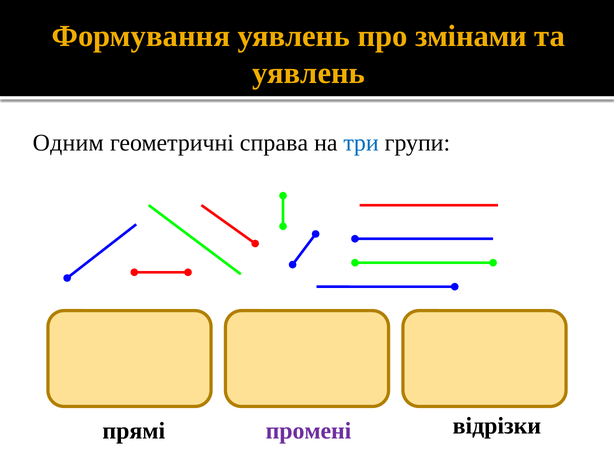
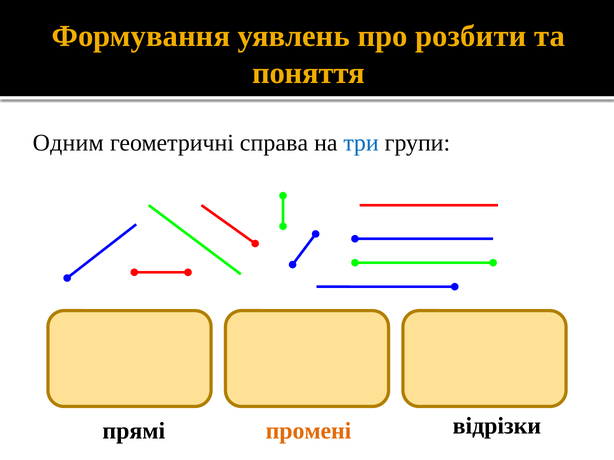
змінами: змінами -> розбити (471, 36)
уявлень: уявлень -> поняття (309, 73)
промені colour: purple -> orange (309, 431)
